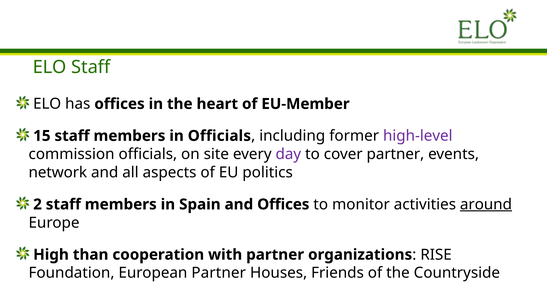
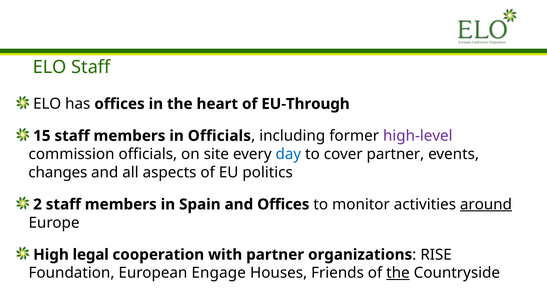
EU-Member: EU-Member -> EU-Through (306, 104)
day colour: purple -> blue (288, 154)
network: network -> changes (58, 172)
than: than -> legal (91, 254)
European Partner: Partner -> Engage (219, 273)
the underline: none -> present (398, 273)
